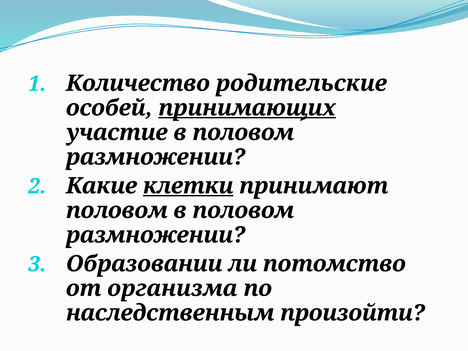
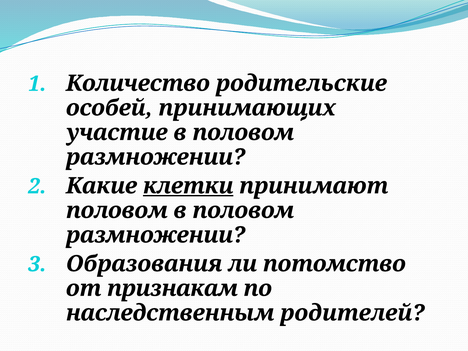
принимающих underline: present -> none (247, 108)
Образовании: Образовании -> Образования (144, 264)
организма: организма -> признакам (173, 288)
произойти: произойти -> родителей (352, 313)
